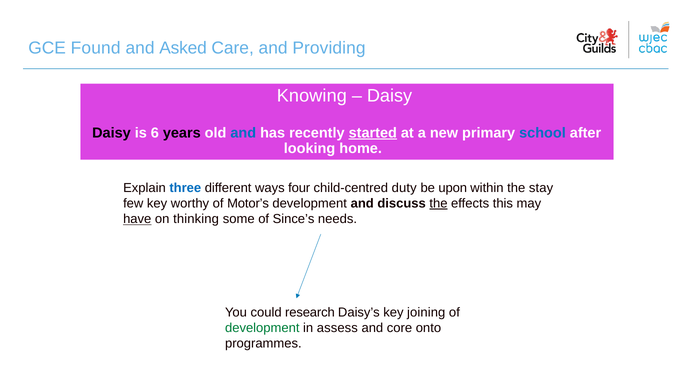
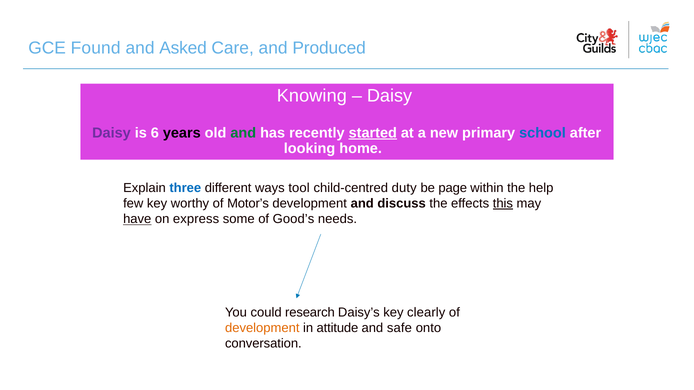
Providing: Providing -> Produced (329, 48)
Daisy colour: black -> purple (111, 133)
and colour: blue -> green (243, 133)
four: four -> tool (299, 188)
upon: upon -> page (453, 188)
stay: stay -> help (541, 188)
the underline: present -> none (439, 204)
this underline: none -> present (503, 204)
thinking: thinking -> express (196, 219)
Since’s: Since’s -> Good’s (294, 219)
joining: joining -> clearly (426, 313)
development colour: green -> orange (262, 328)
assess: assess -> attitude (337, 328)
core: core -> safe (399, 328)
programmes: programmes -> conversation (263, 344)
